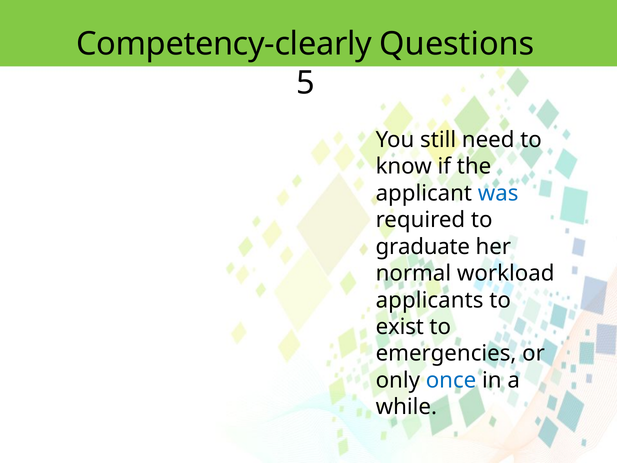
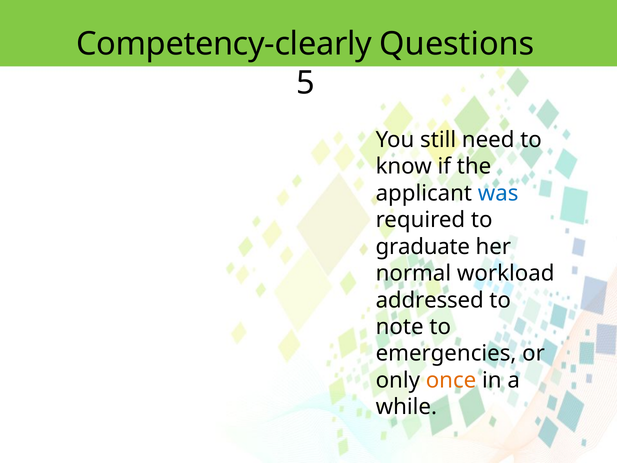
applicants: applicants -> addressed (430, 300)
exist: exist -> note (400, 327)
once colour: blue -> orange (451, 380)
